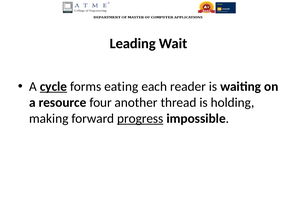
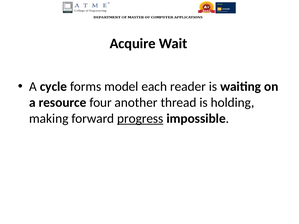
Leading: Leading -> Acquire (133, 44)
cycle underline: present -> none (53, 87)
eating: eating -> model (121, 87)
